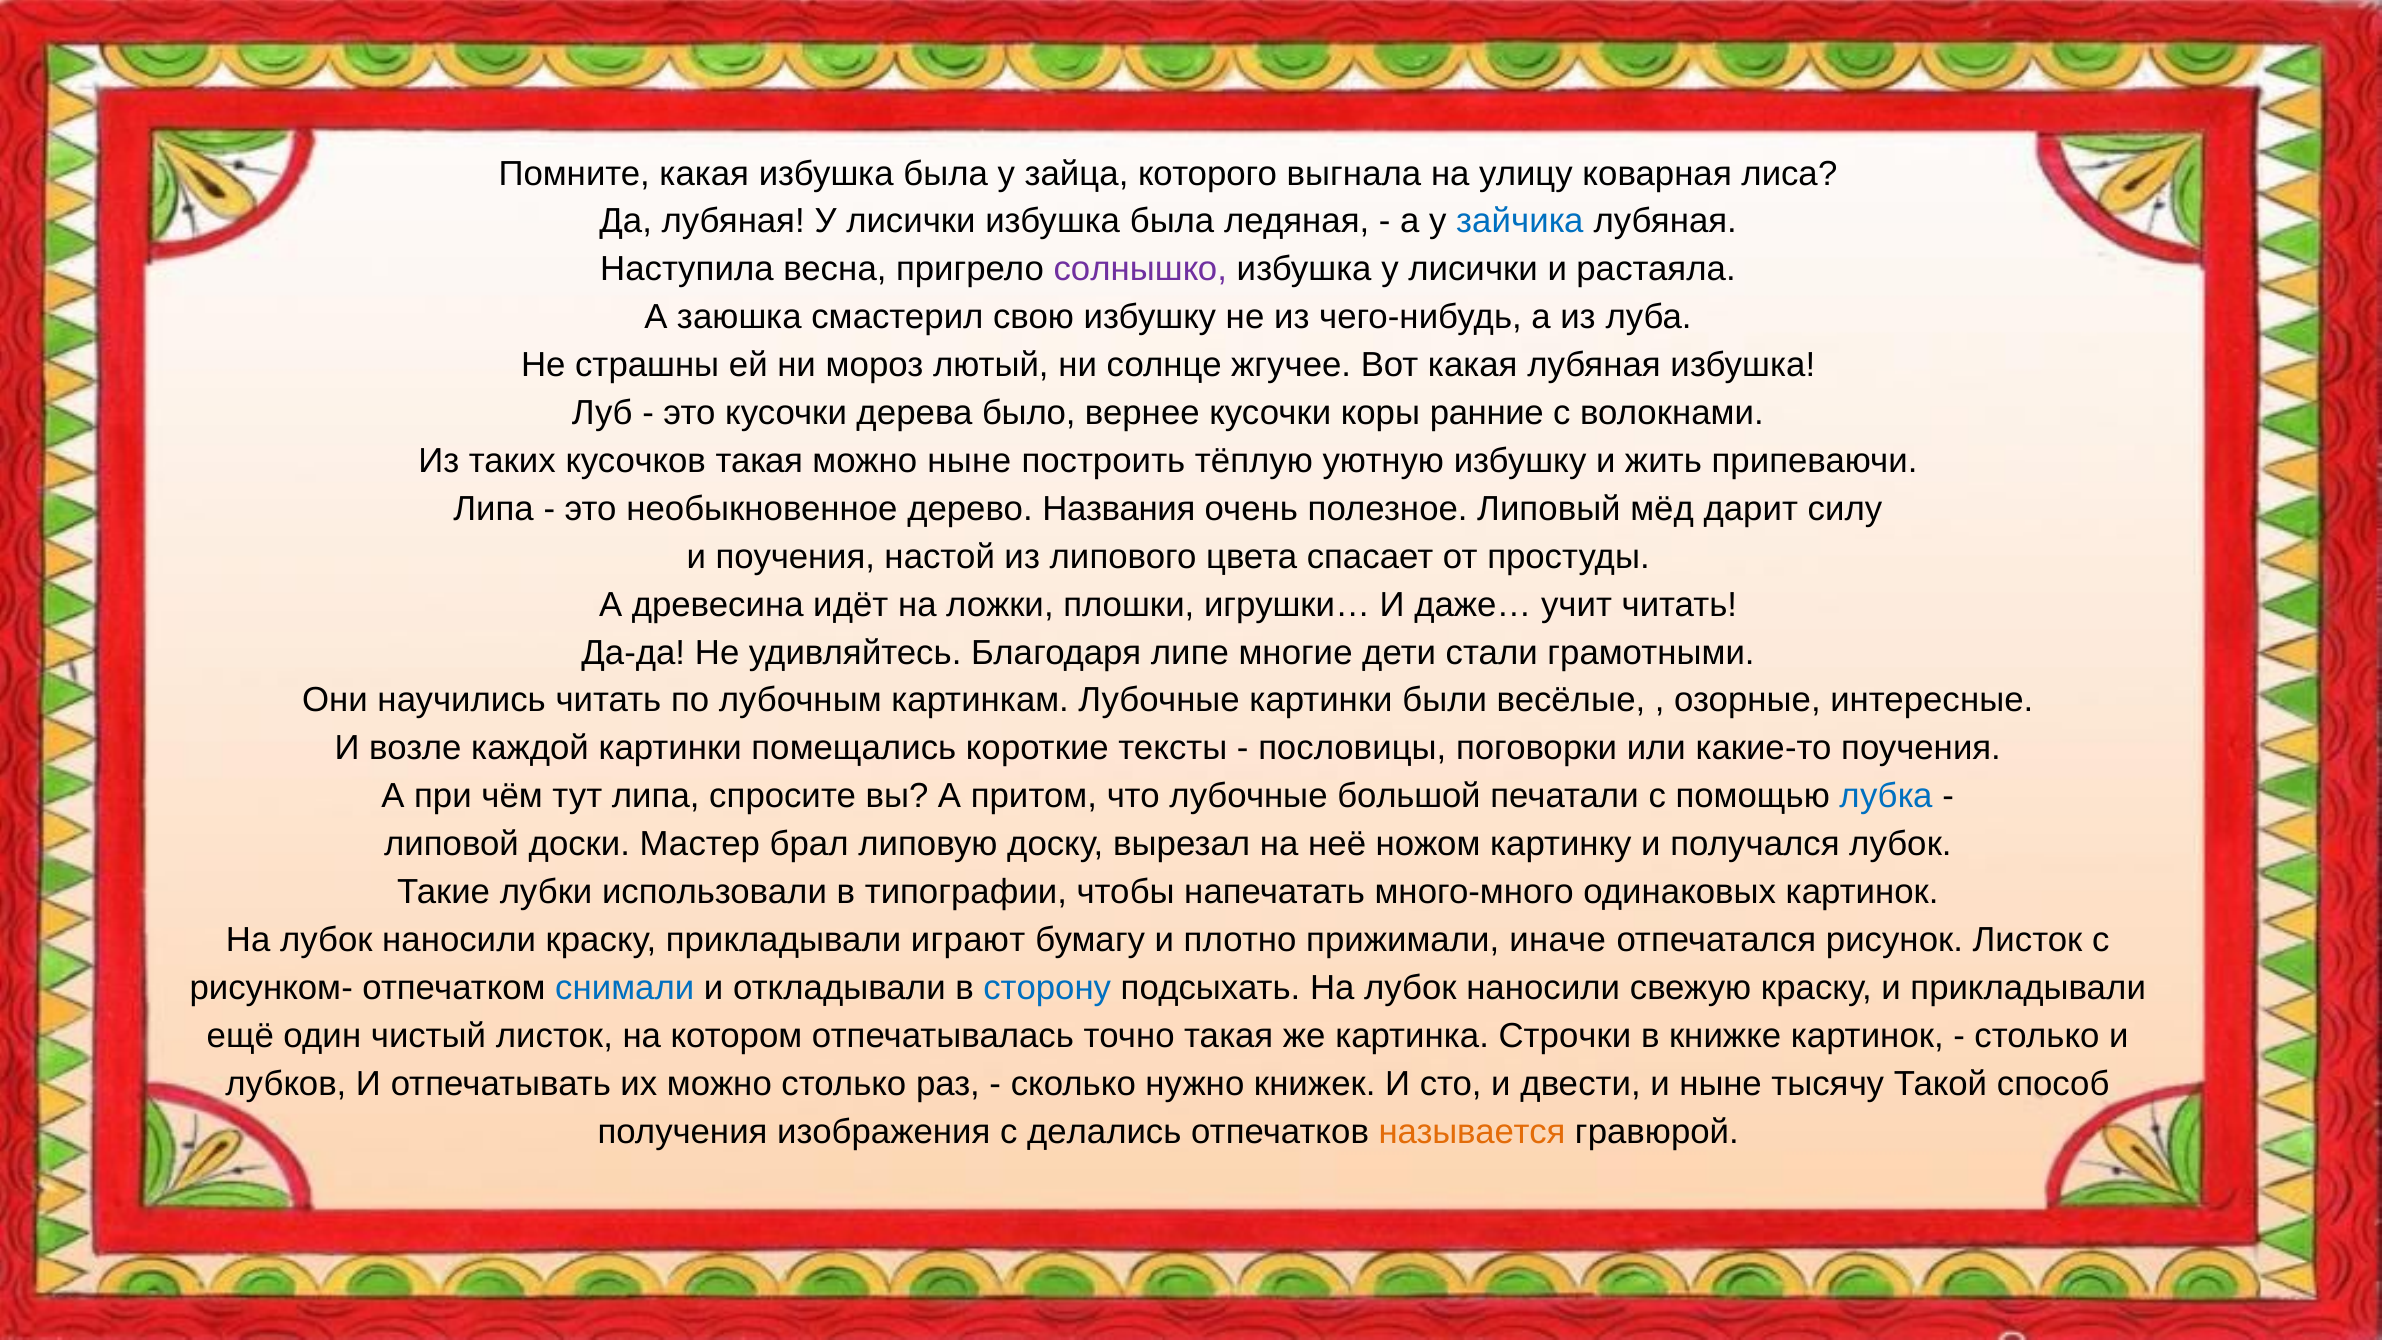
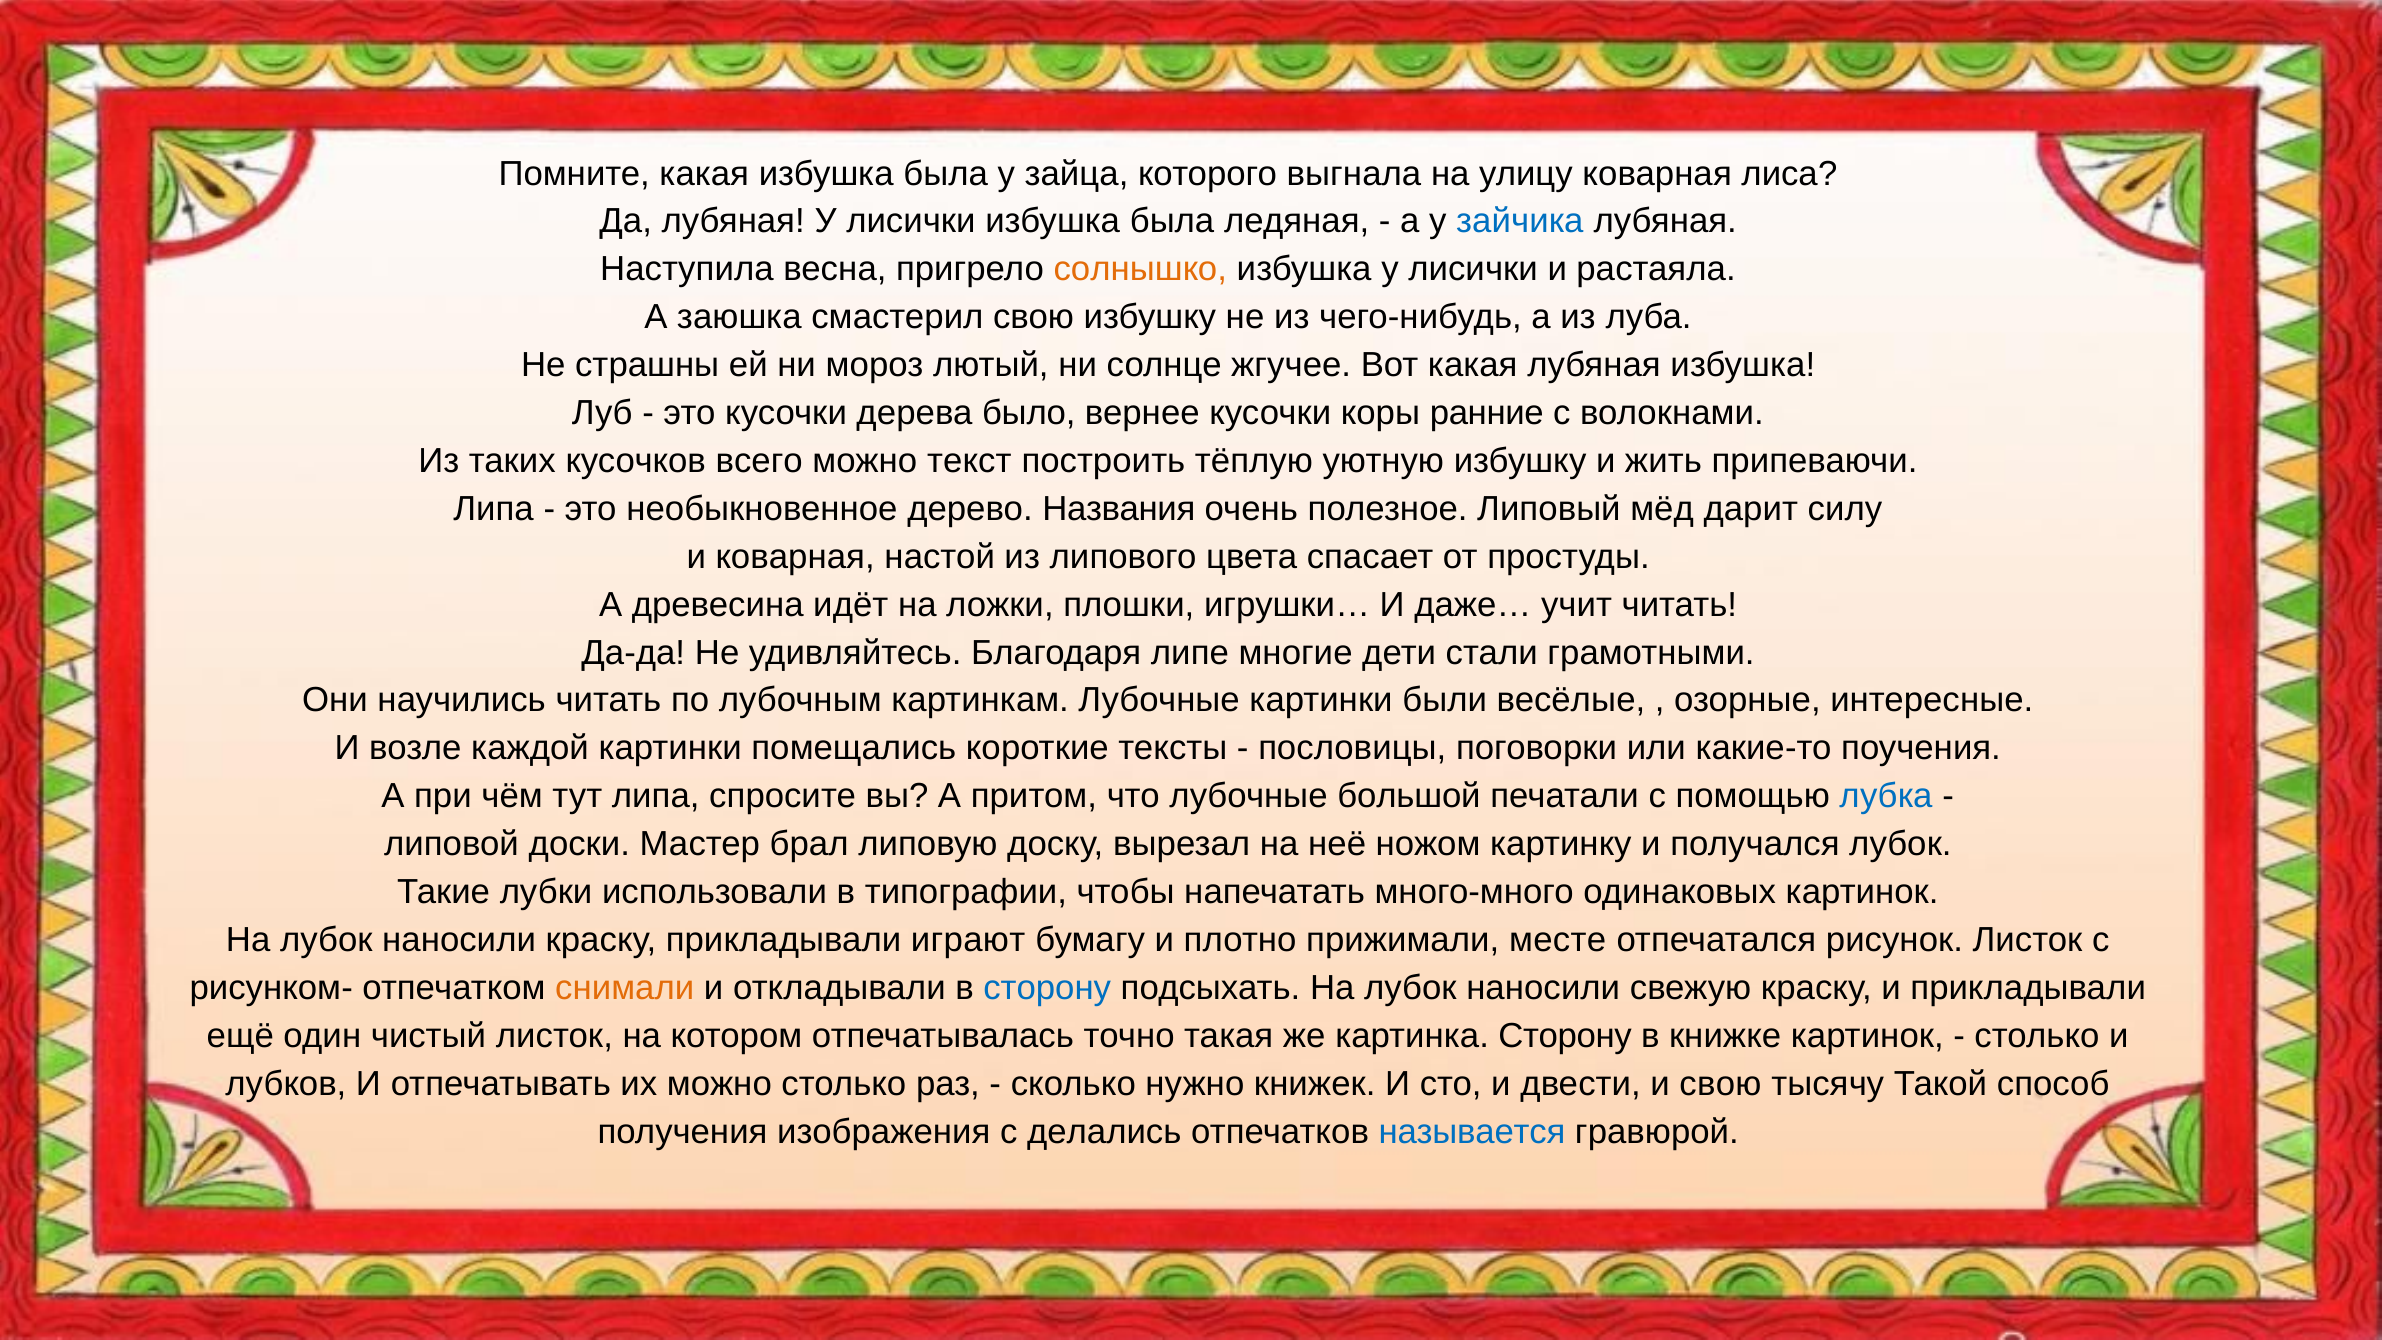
солнышко colour: purple -> orange (1140, 269)
кусочков такая: такая -> всего (759, 461)
можно ныне: ныне -> текст (969, 461)
и поучения: поучения -> коварная (795, 557)
иначе: иначе -> месте (1558, 940)
снимали colour: blue -> orange (625, 988)
картинка Строчки: Строчки -> Сторону (1565, 1036)
и ныне: ныне -> свою (1720, 1084)
называется colour: orange -> blue (1472, 1132)
